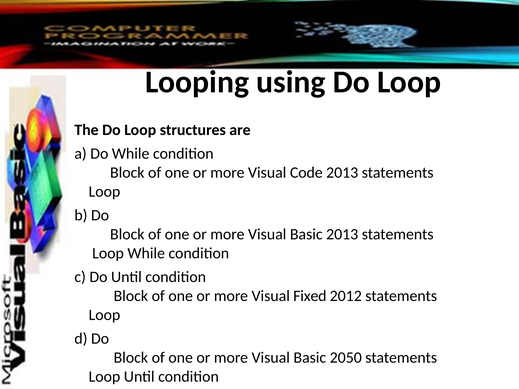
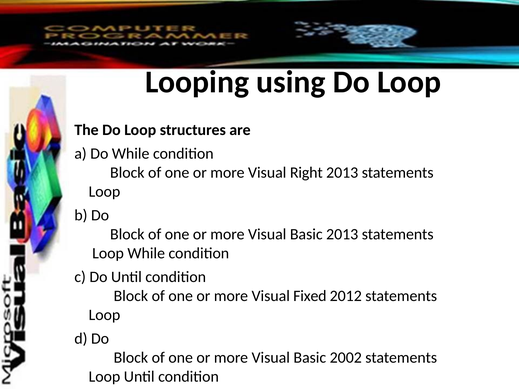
Code: Code -> Right (306, 173)
2050: 2050 -> 2002 (346, 358)
